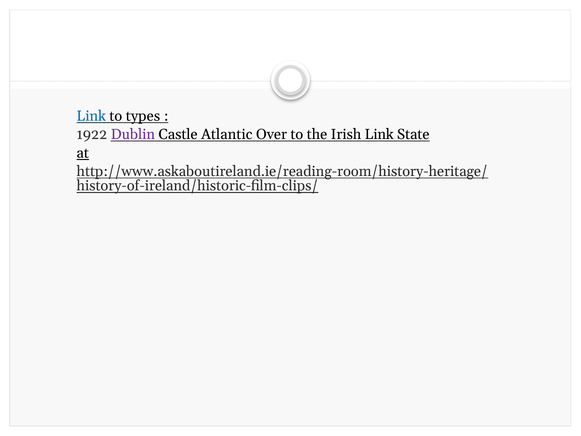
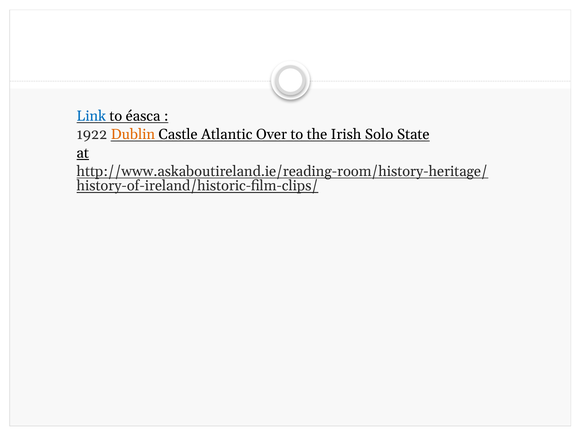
types: types -> éasca (143, 116)
Dublin colour: purple -> orange (133, 134)
Irish Link: Link -> Solo (379, 134)
